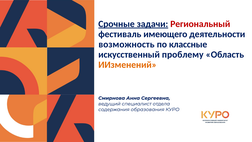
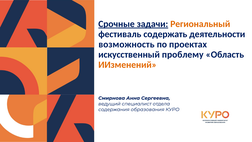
Региональный colour: red -> orange (200, 24)
имеющего: имеющего -> содержать (165, 34)
классные: классные -> проектах (188, 44)
